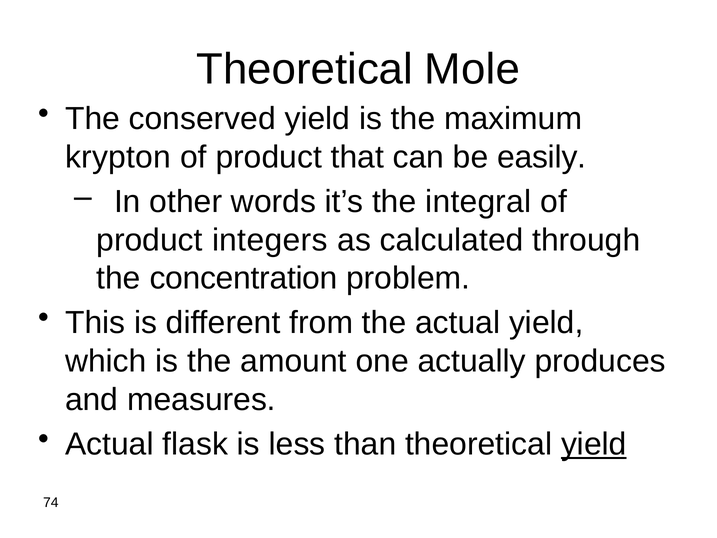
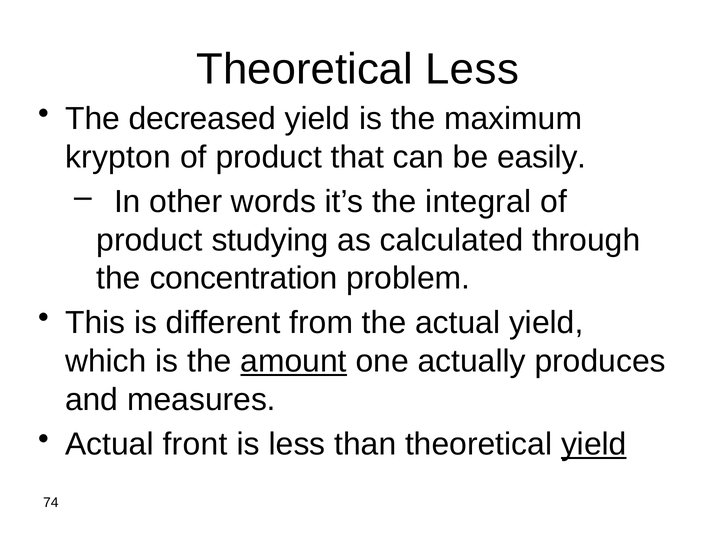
Theoretical Mole: Mole -> Less (472, 69)
conserved: conserved -> decreased (202, 119)
integers: integers -> studying (270, 240)
amount underline: none -> present (294, 361)
flask: flask -> front (195, 444)
